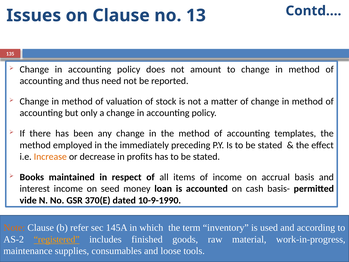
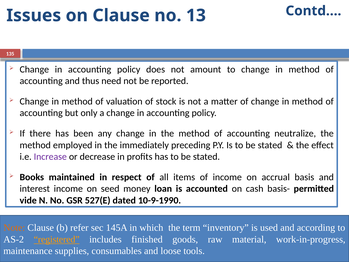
templates: templates -> neutralize (295, 133)
Increase colour: orange -> purple (50, 157)
370(E: 370(E -> 527(E (98, 200)
